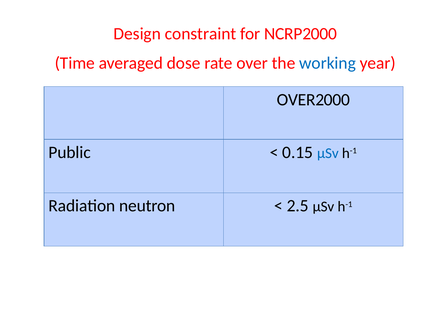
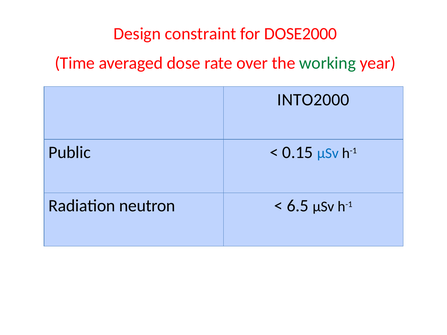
NCRP2000: NCRP2000 -> DOSE2000 (301, 34)
working colour: blue -> green (328, 63)
OVER2000: OVER2000 -> INTO2000 (313, 100)
2.5: 2.5 -> 6.5 (298, 206)
